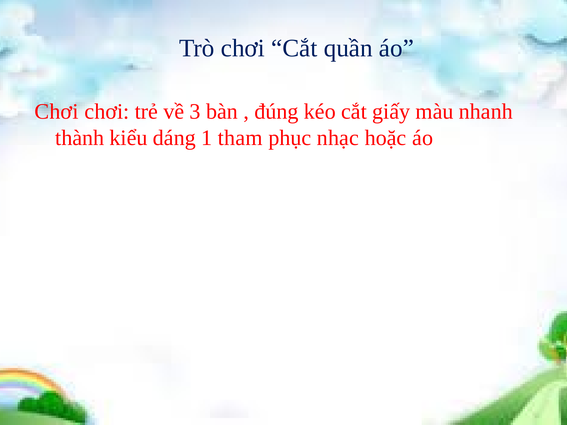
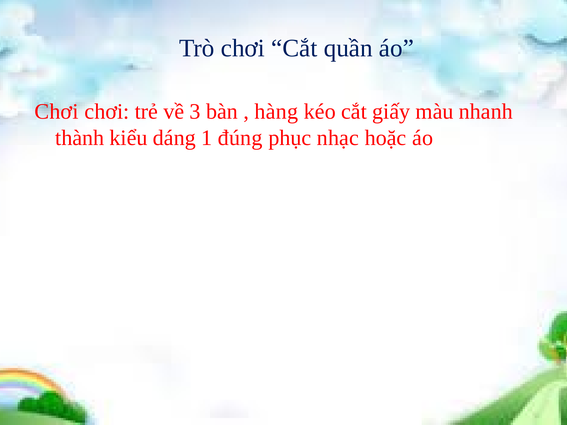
đúng: đúng -> hàng (276, 112)
tham: tham -> đúng (240, 138)
